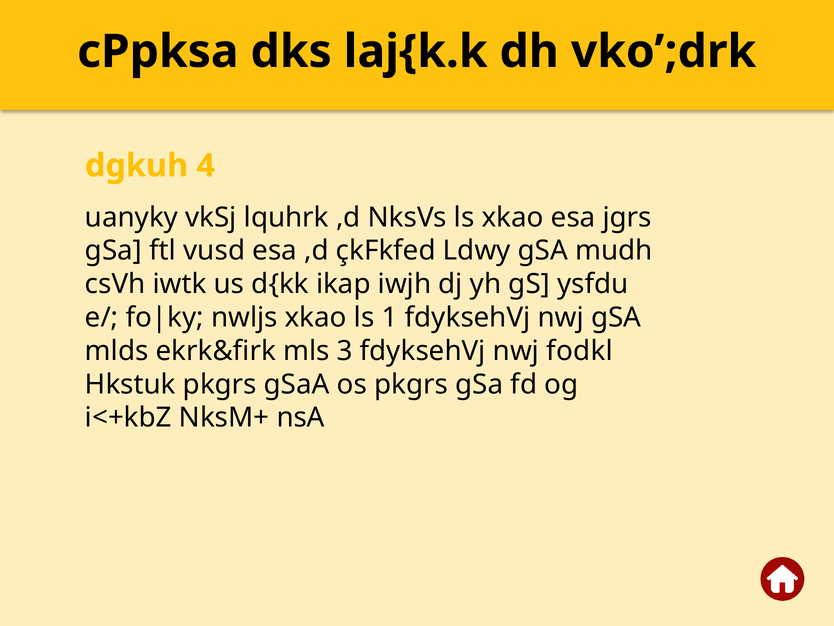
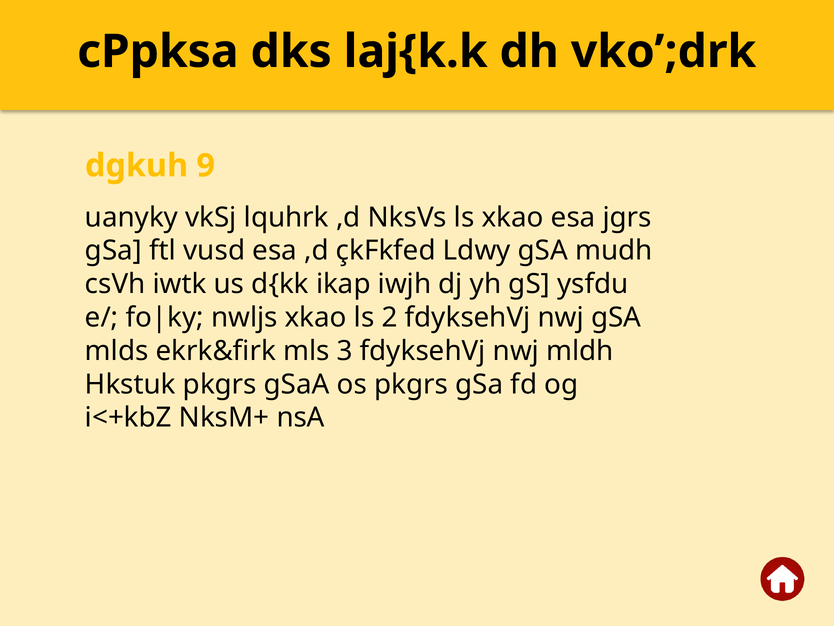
4: 4 -> 9 (206, 166)
1: 1 -> 2 (390, 317)
fodkl: fodkl -> mldh (580, 351)
